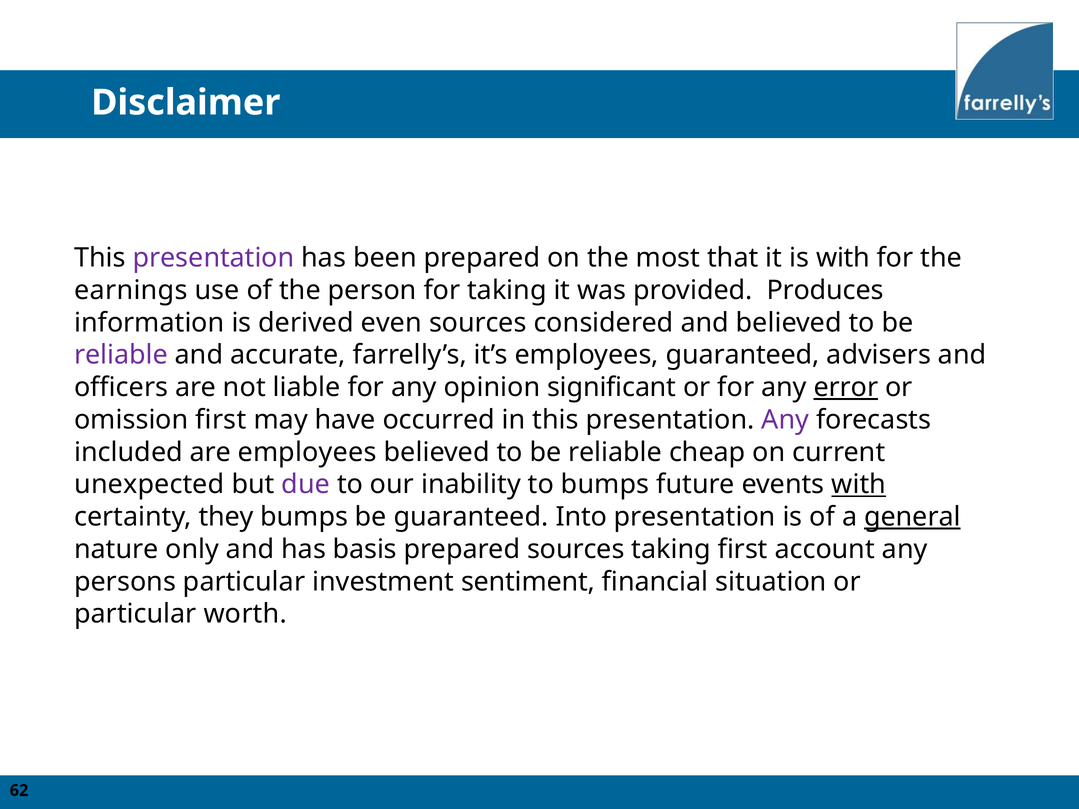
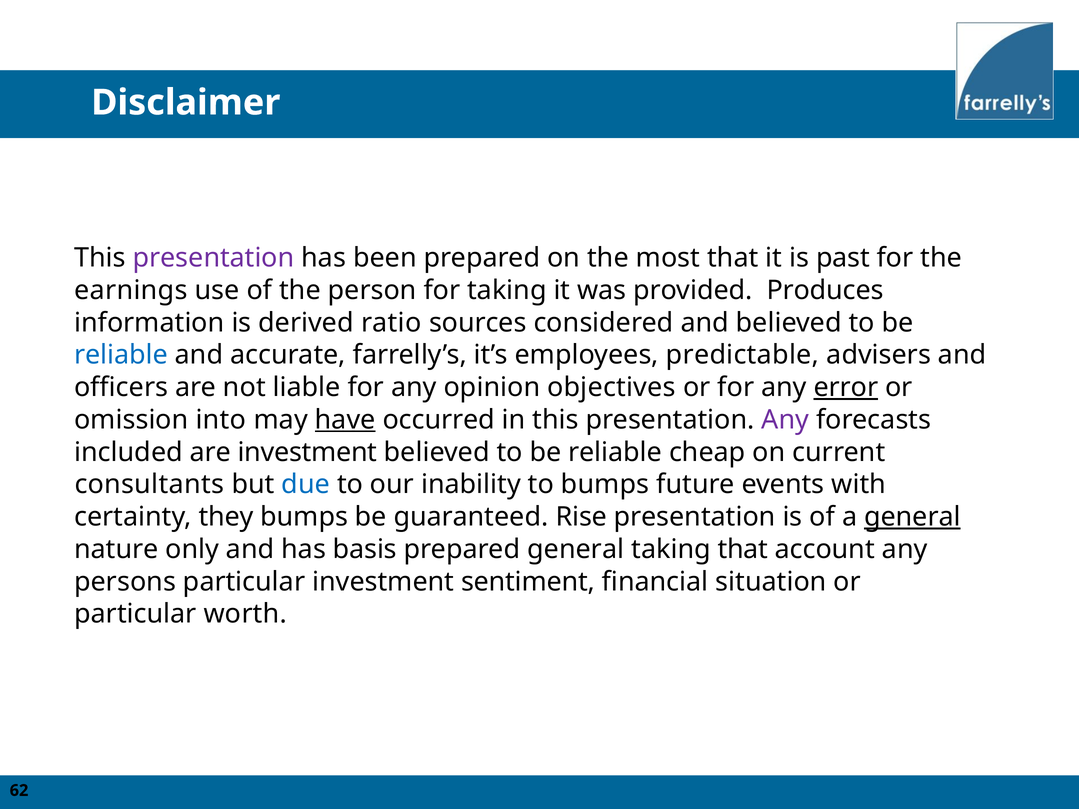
is with: with -> past (843, 258)
even: even -> ratio (391, 323)
reliable colour: purple -> blue (121, 355)
employees guaranteed: guaranteed -> predictable (742, 355)
significant: significant -> objectives (611, 388)
omission first: first -> into (221, 420)
have underline: none -> present (345, 420)
are employees: employees -> investment (307, 452)
unexpected: unexpected -> consultants (149, 485)
due colour: purple -> blue (306, 485)
with underline: present -> none (859, 485)
Into: Into -> Rise (581, 517)
prepared sources: sources -> general (576, 549)
taking first: first -> that (743, 549)
